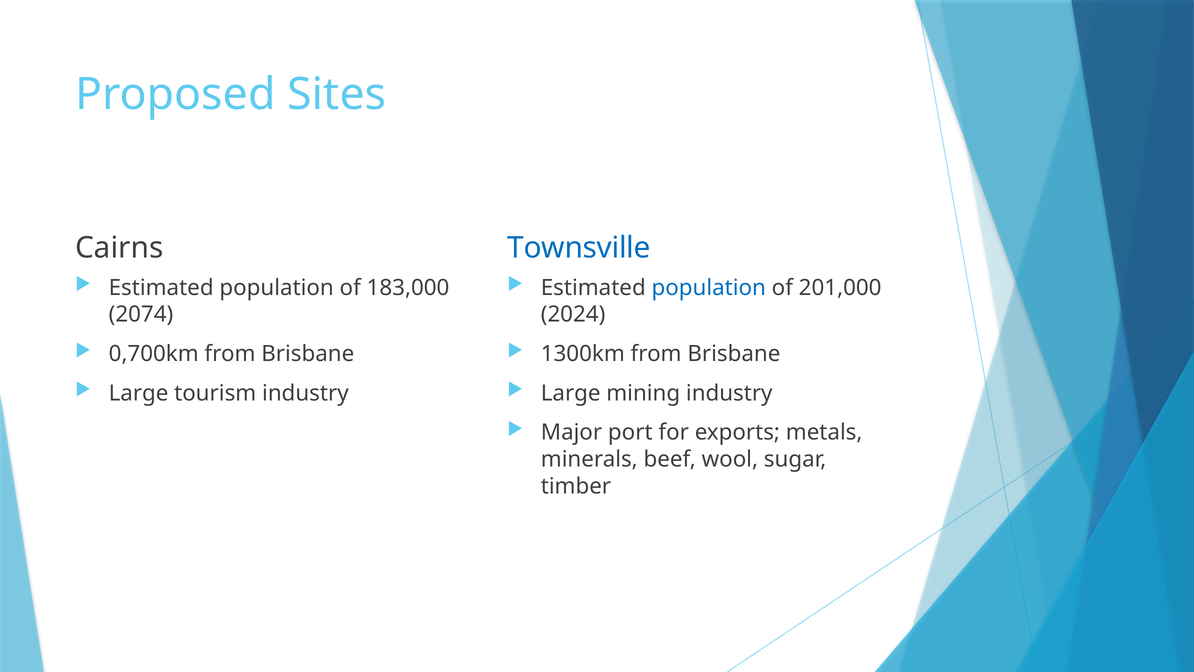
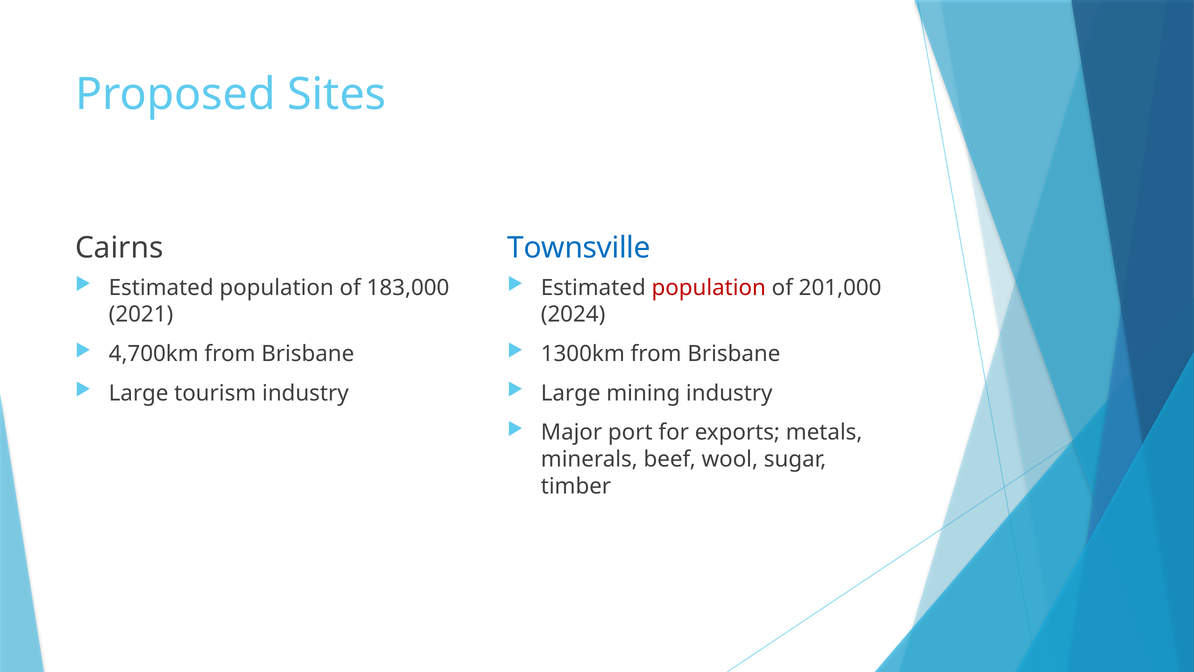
population colour: blue -> red (709, 288)
2074: 2074 -> 2021 (141, 314)
0,700km: 0,700km -> 4,700km (154, 354)
